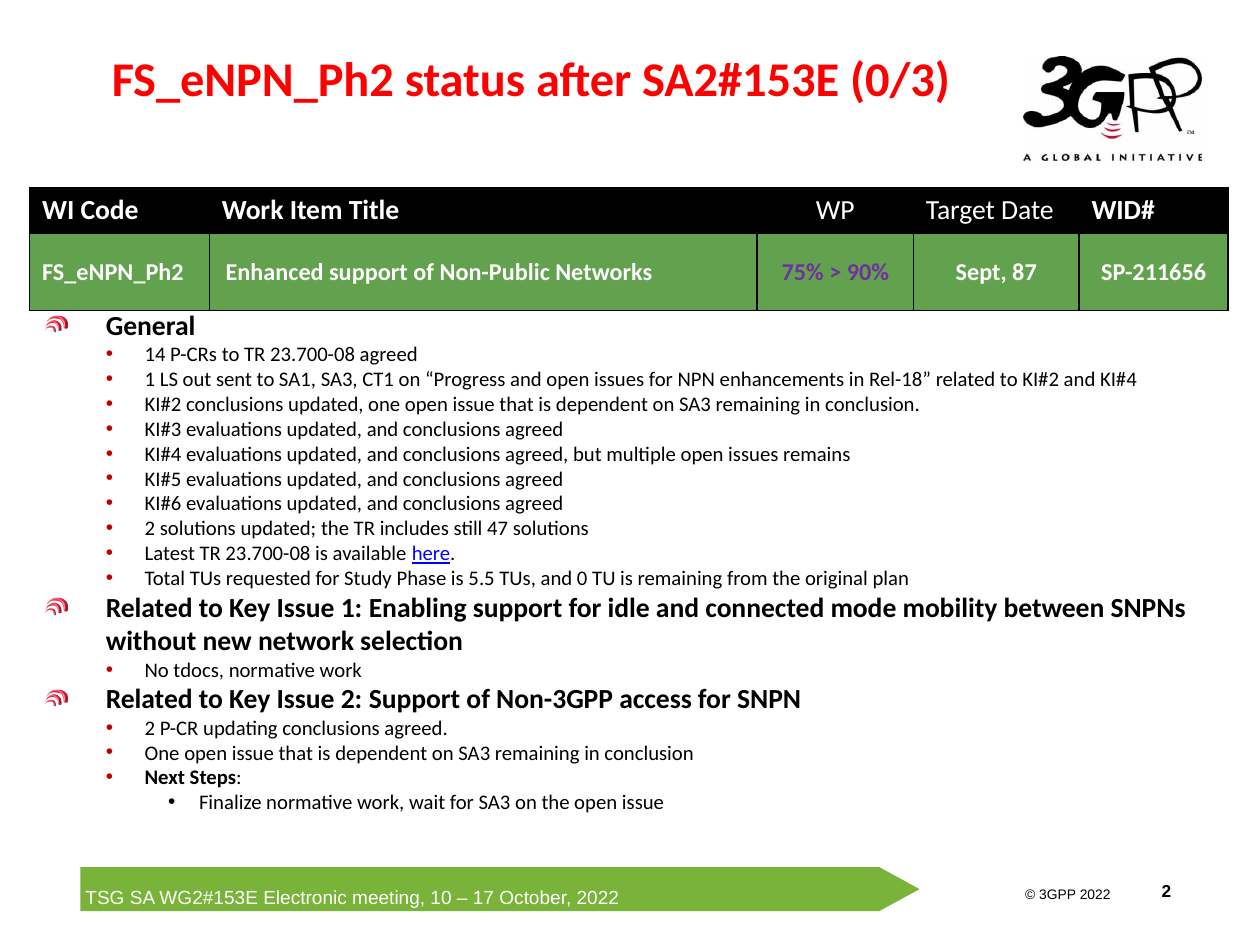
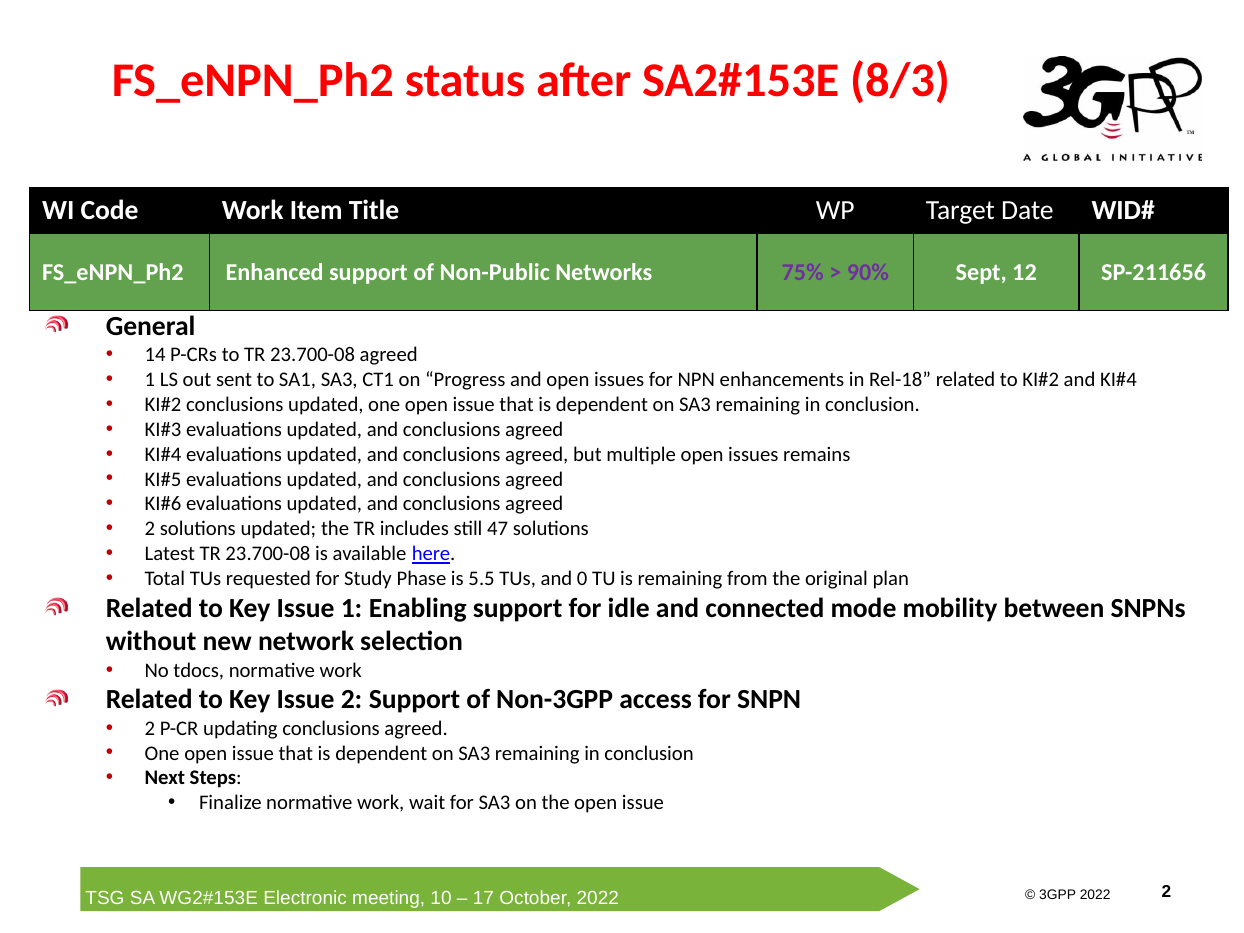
0/3: 0/3 -> 8/3 (900, 80)
87: 87 -> 12 (1025, 272)
